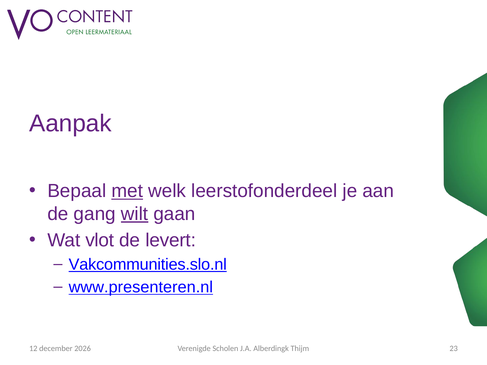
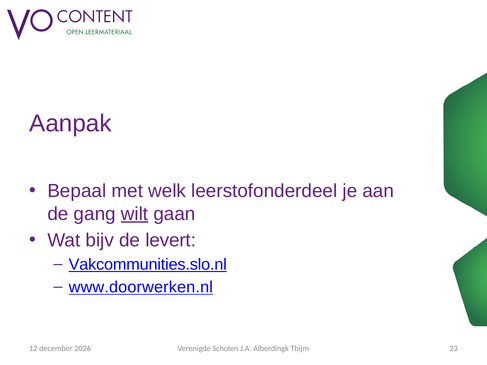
met underline: present -> none (127, 191)
vlot: vlot -> bijv (100, 240)
www.presenteren.nl: www.presenteren.nl -> www.doorwerken.nl (141, 287)
